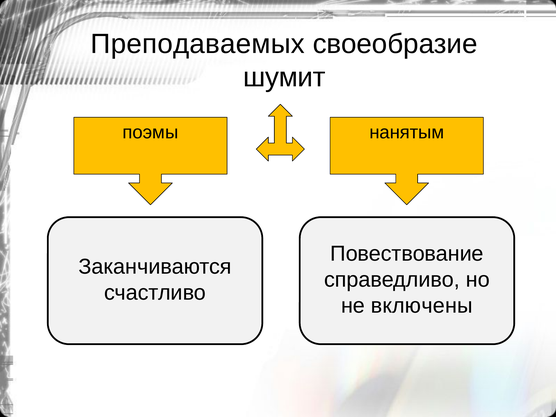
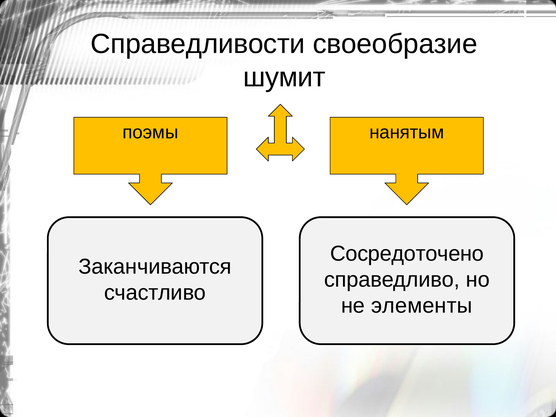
Преподаваемых: Преподаваемых -> Справедливости (198, 44)
Повествование: Повествование -> Сосредоточено (407, 254)
включены: включены -> элементы (422, 306)
